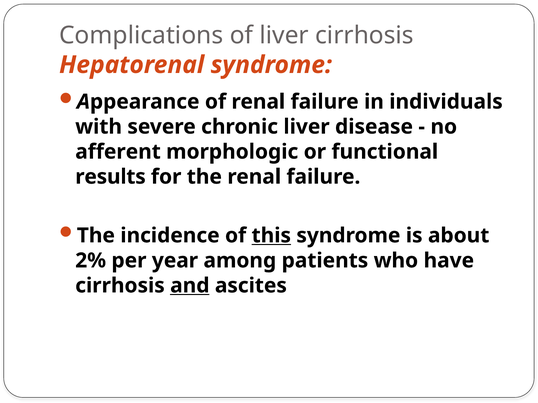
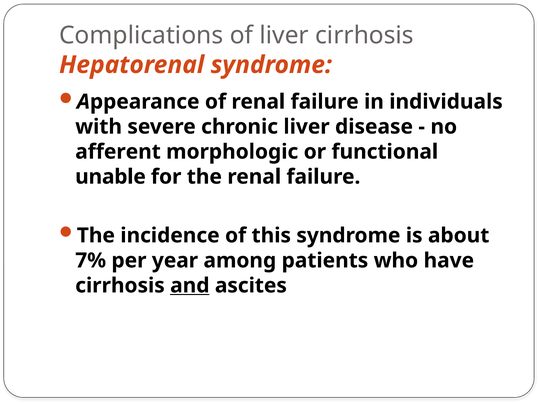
results: results -> unable (110, 177)
this underline: present -> none (271, 236)
2%: 2% -> 7% (91, 261)
